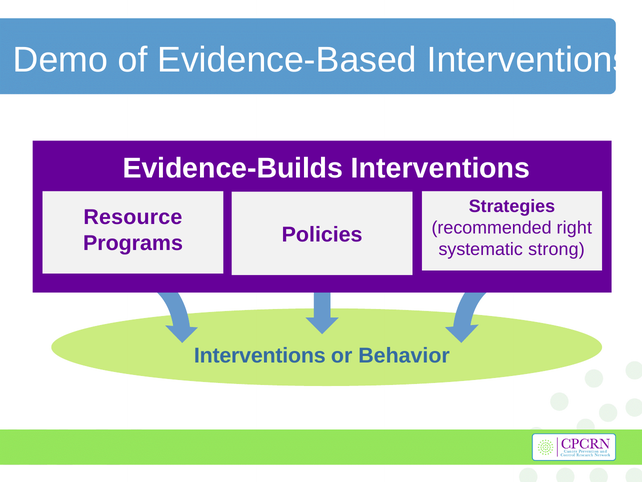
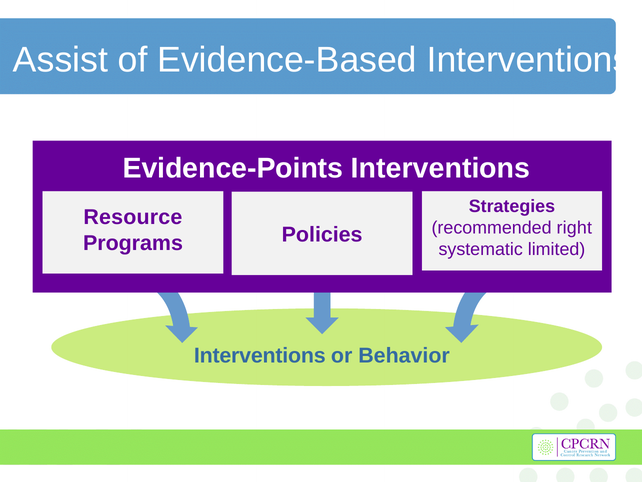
Demo: Demo -> Assist (60, 60)
Evidence-Builds: Evidence-Builds -> Evidence-Points (233, 168)
strong: strong -> limited (557, 249)
